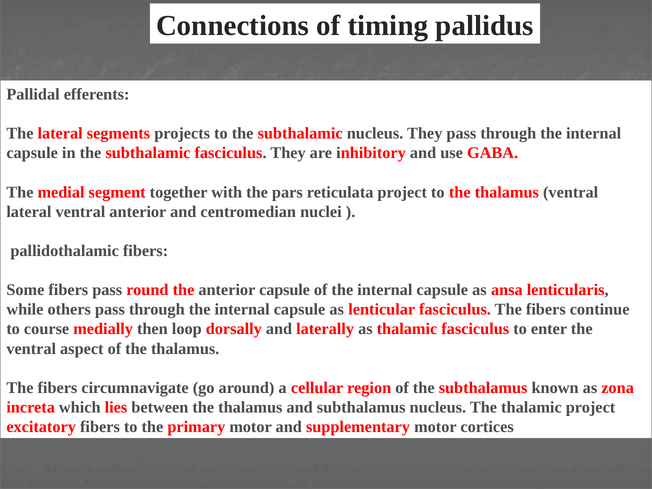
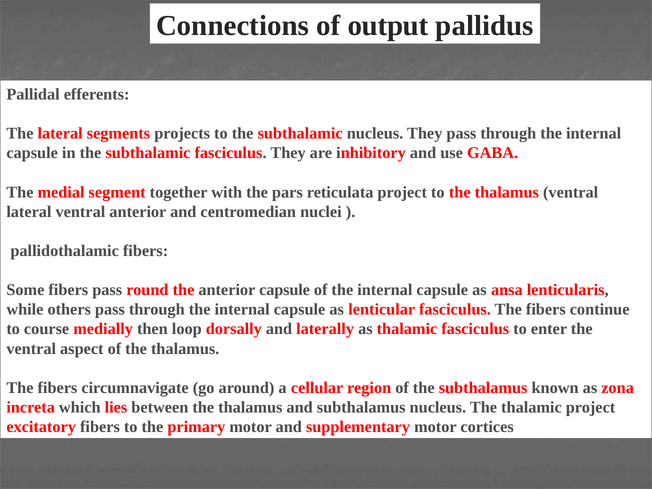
timing: timing -> output (388, 25)
